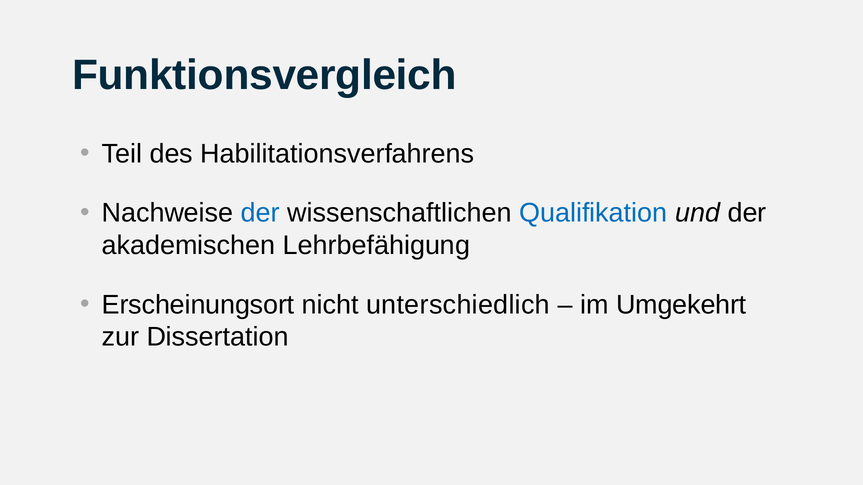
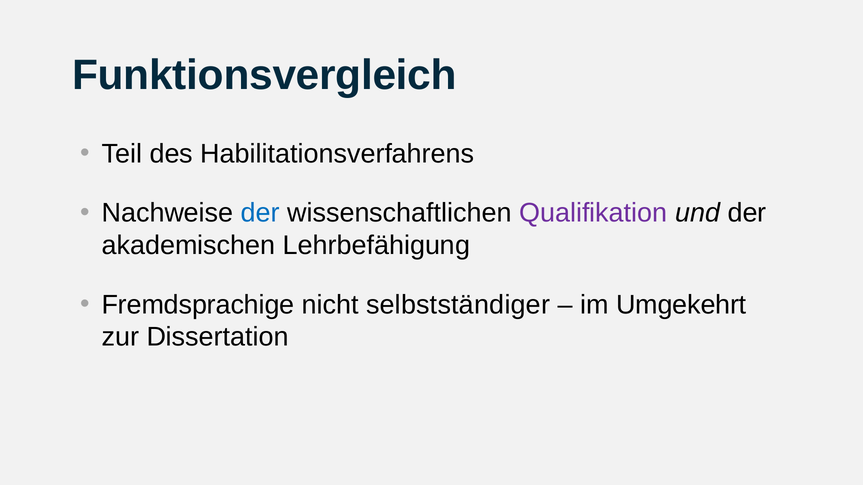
Qualifikation colour: blue -> purple (593, 213)
Erscheinungsort: Erscheinungsort -> Fremdsprachige (198, 305)
unterschiedlich: unterschiedlich -> selbstständiger (458, 305)
